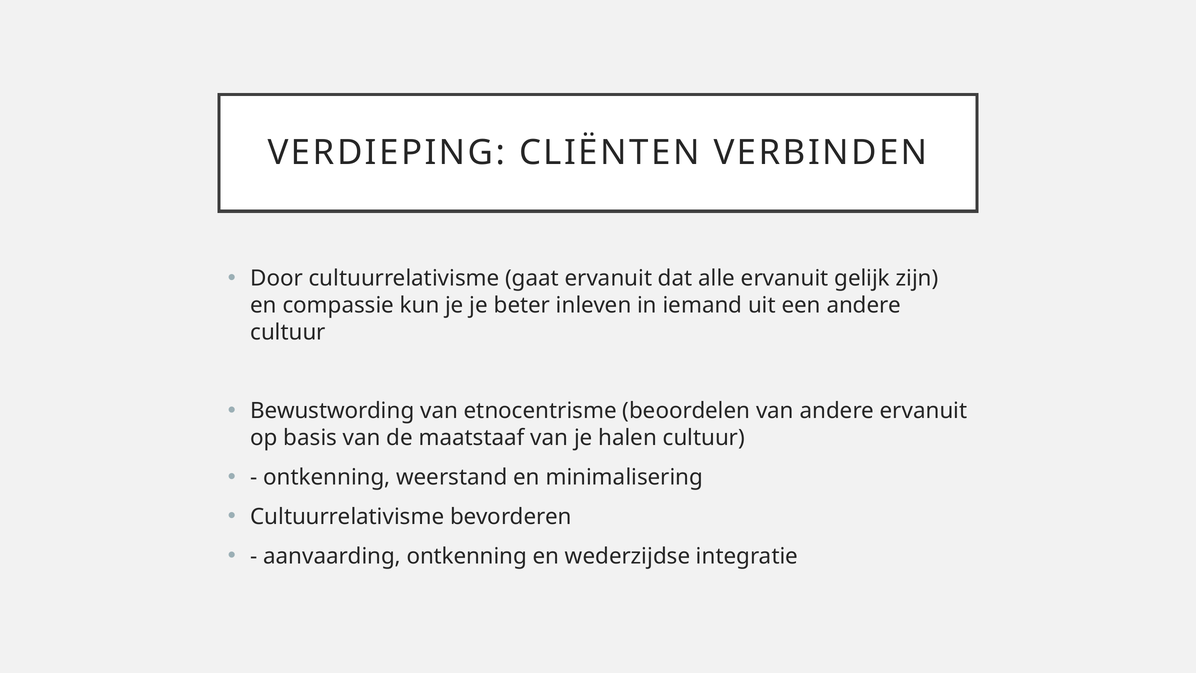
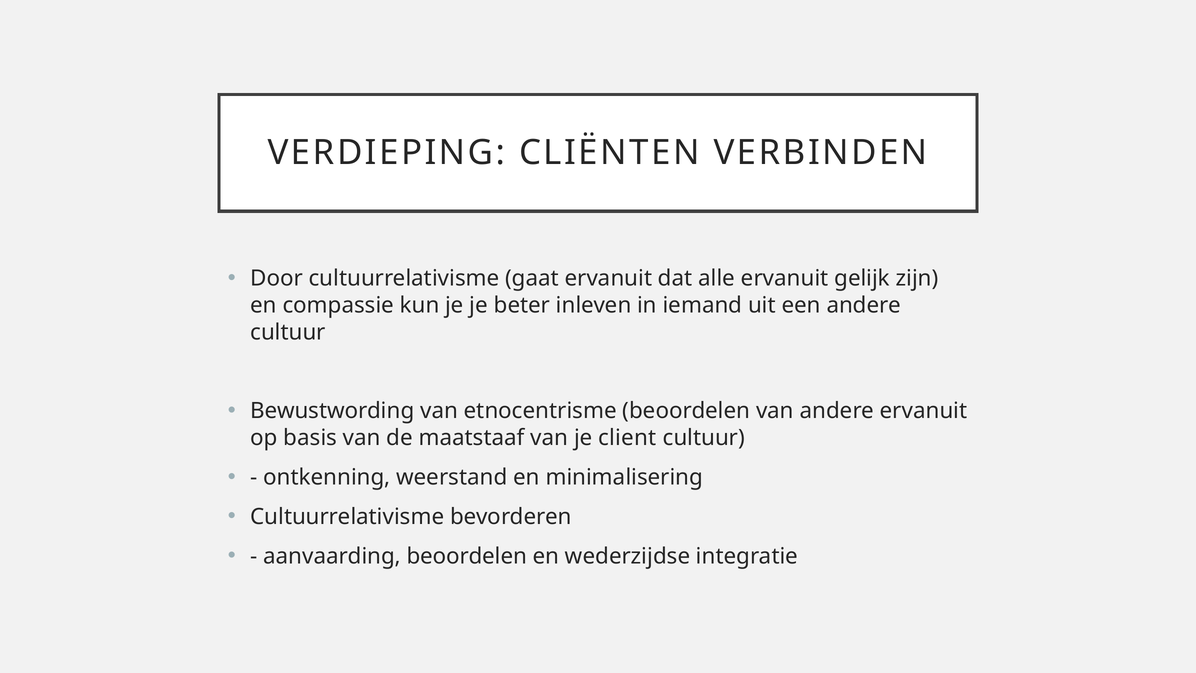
halen: halen -> client (628, 438)
aanvaarding ontkenning: ontkenning -> beoordelen (467, 556)
